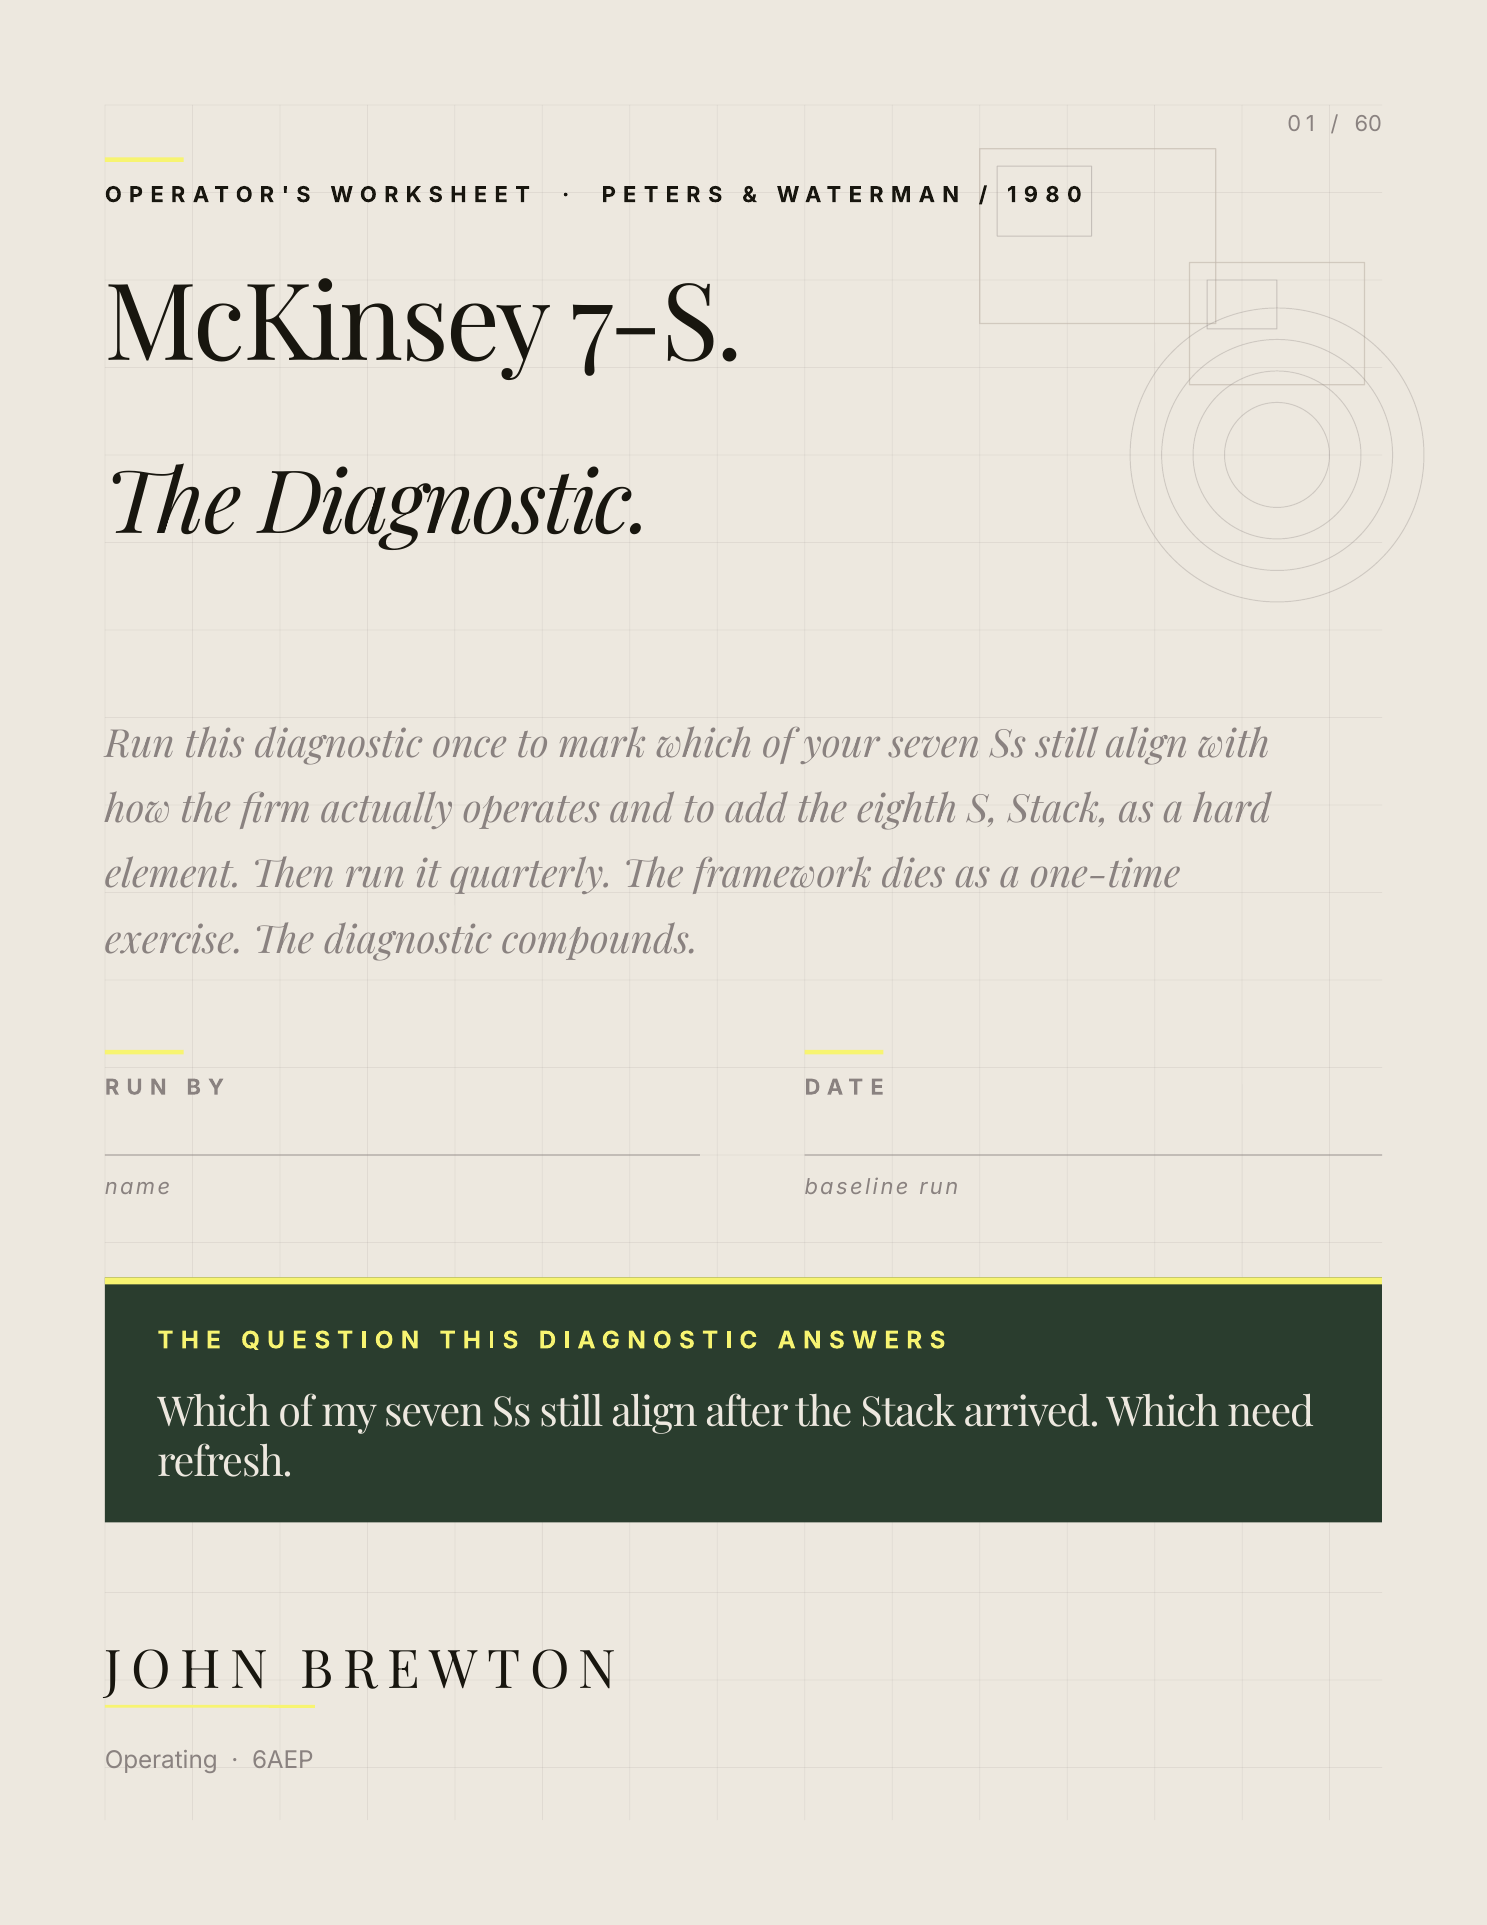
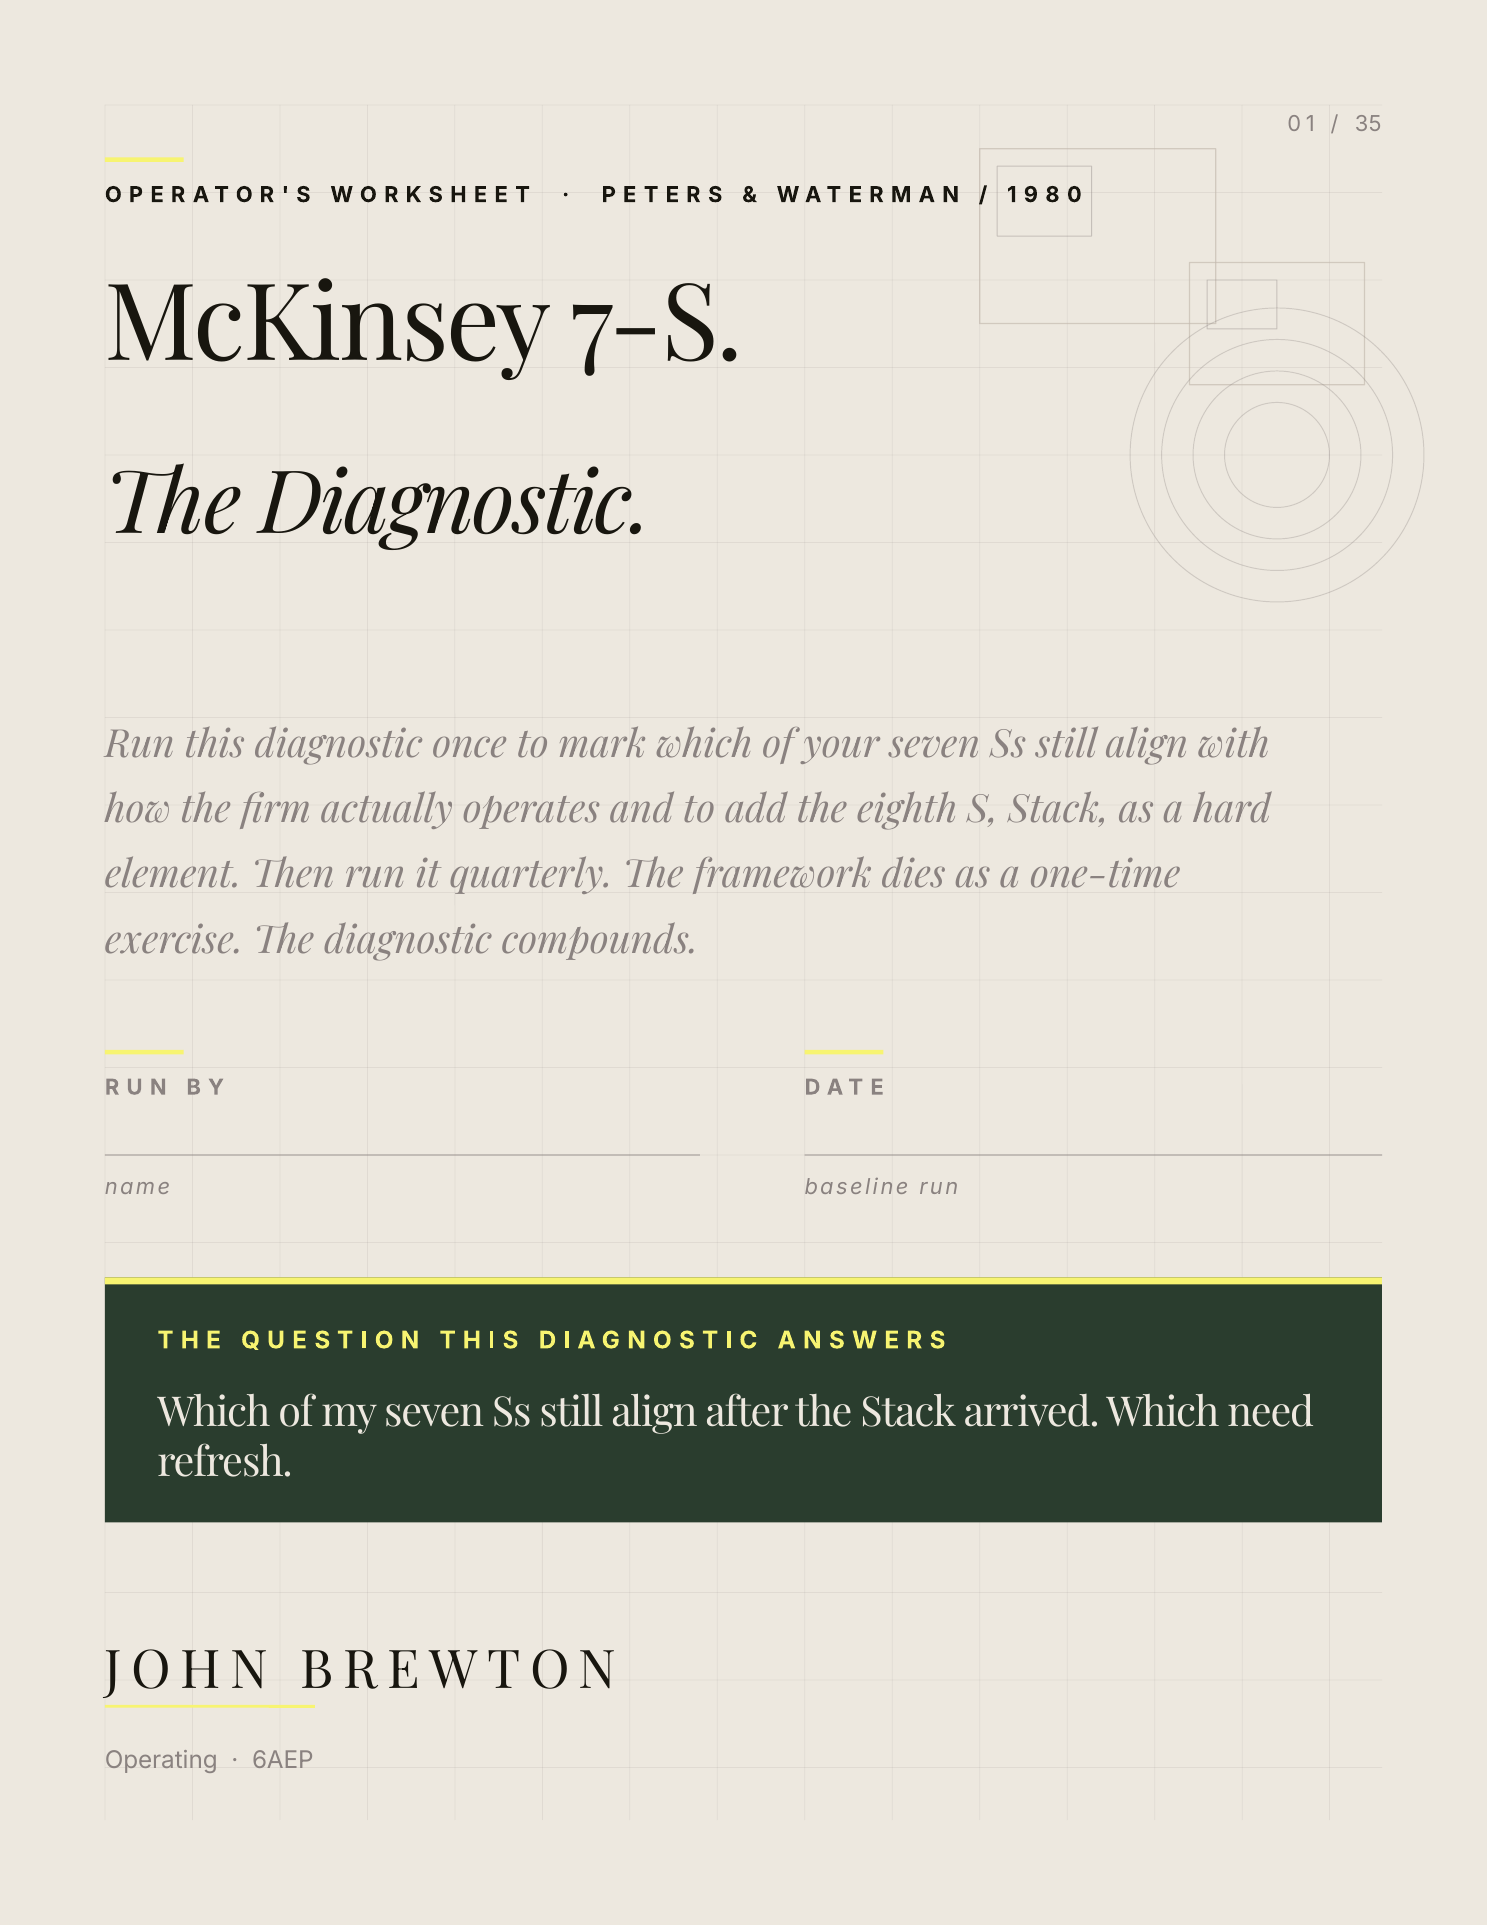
60: 60 -> 35 (1368, 124)
